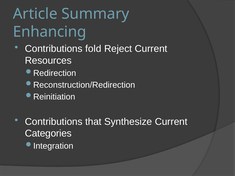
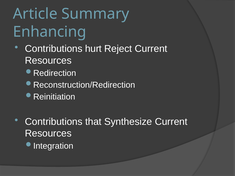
fold: fold -> hurt (93, 49)
Categories: Categories -> Resources (48, 134)
